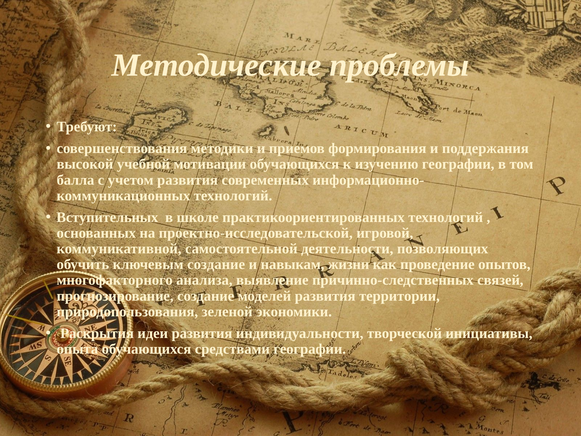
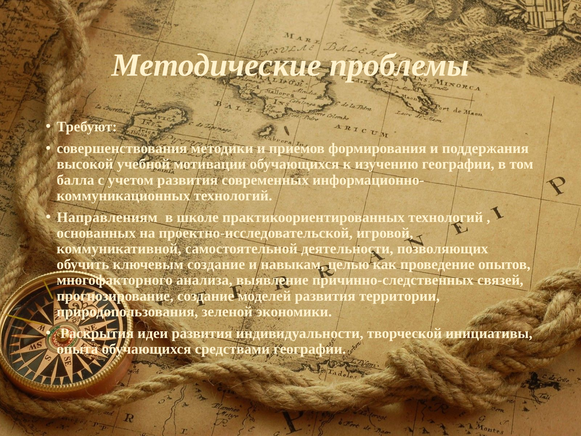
Вступительных: Вступительных -> Направлениям (107, 217)
жизни: жизни -> целью (349, 264)
